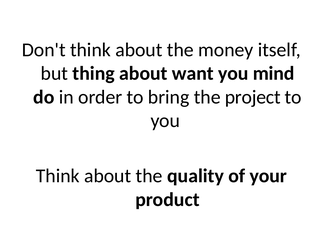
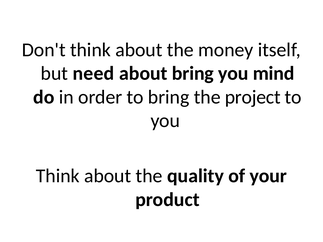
thing: thing -> need (94, 74)
about want: want -> bring (193, 74)
